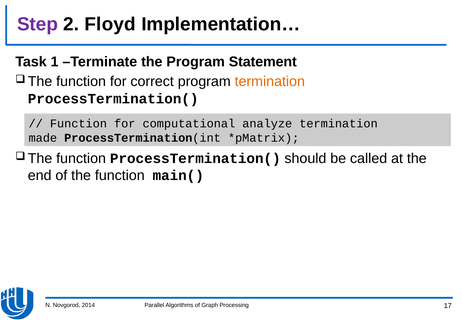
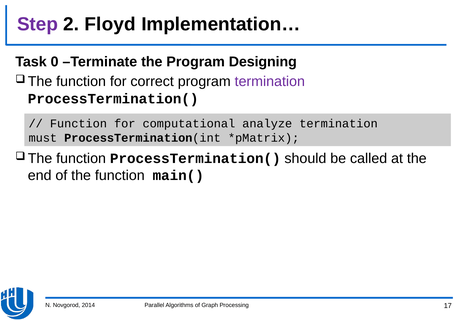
1: 1 -> 0 (55, 62)
Statement: Statement -> Designing (263, 62)
termination colour: orange -> purple (270, 82)
made: made -> must (43, 138)
